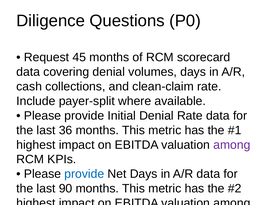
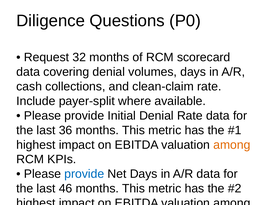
45: 45 -> 32 (79, 57)
among colour: purple -> orange (232, 145)
90: 90 -> 46 (66, 188)
